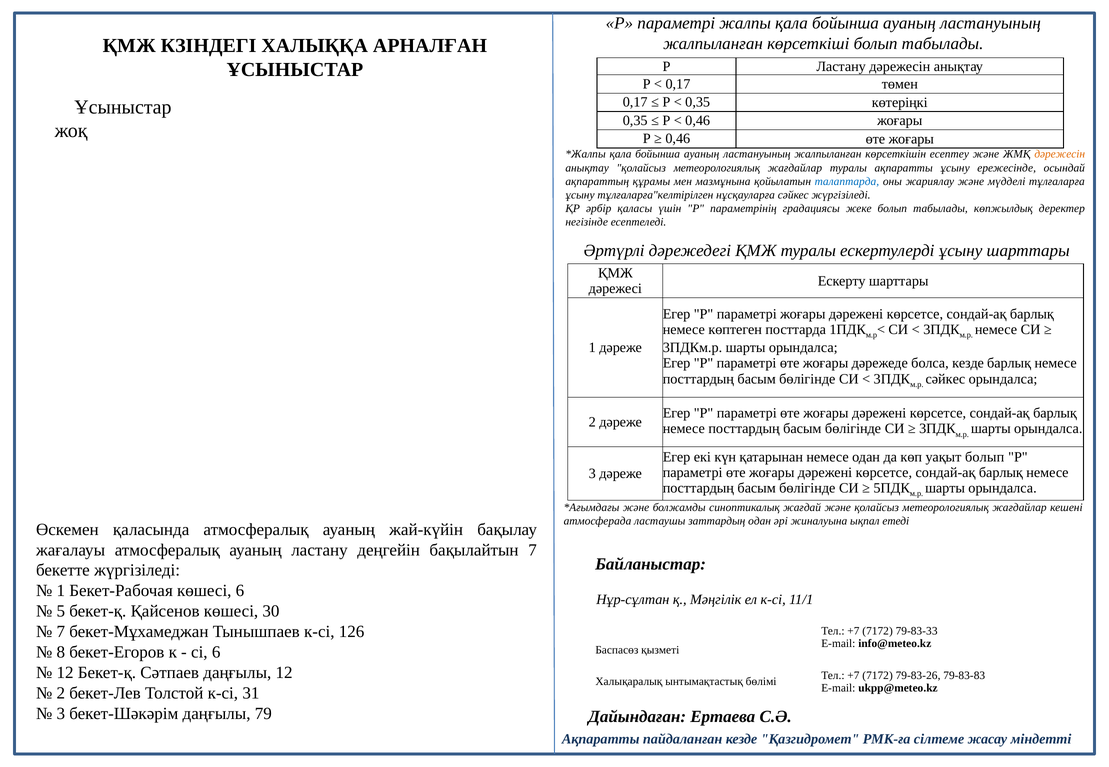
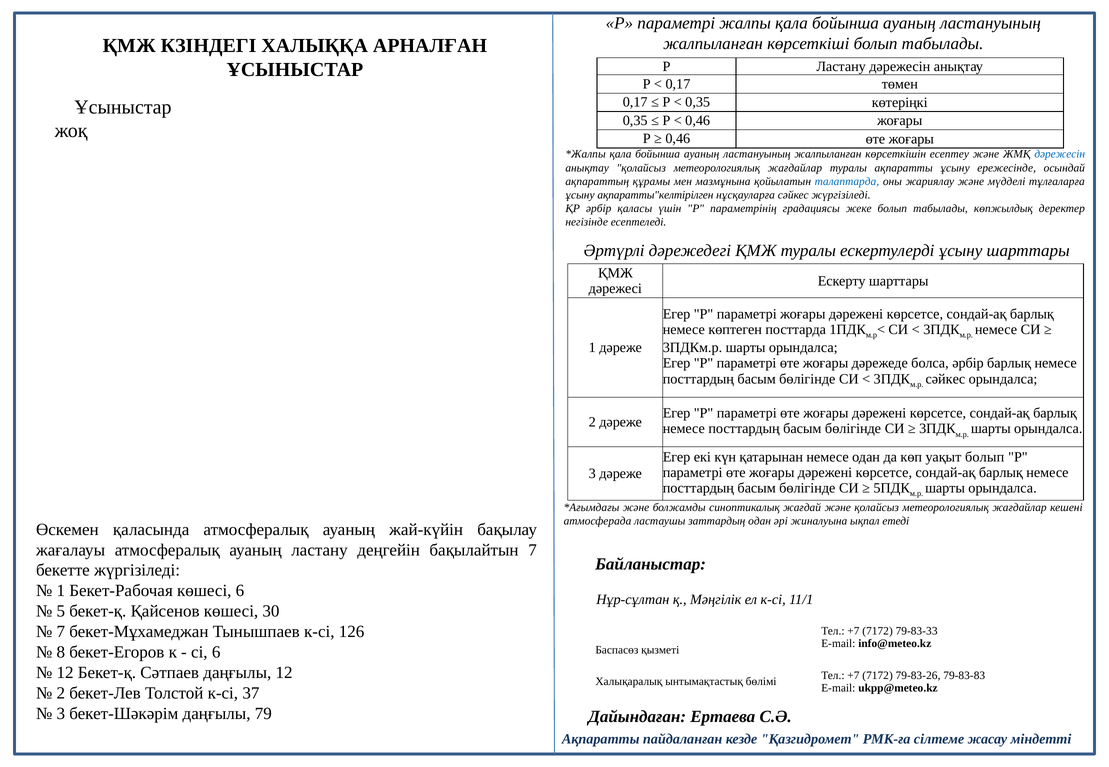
дәрежесін colour: orange -> blue (1060, 154)
тұлғаларға"келтірілген: тұлғаларға"келтірілген -> ақпаратты"келтірілген (655, 195)
болса кезде: кезде -> әрбір (968, 364)
31: 31 -> 37 (251, 694)
